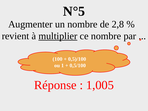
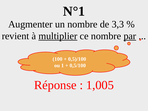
N°5: N°5 -> N°1 (74, 11)
2,8: 2,8 -> 3,3 (118, 24)
par underline: none -> present (130, 36)
